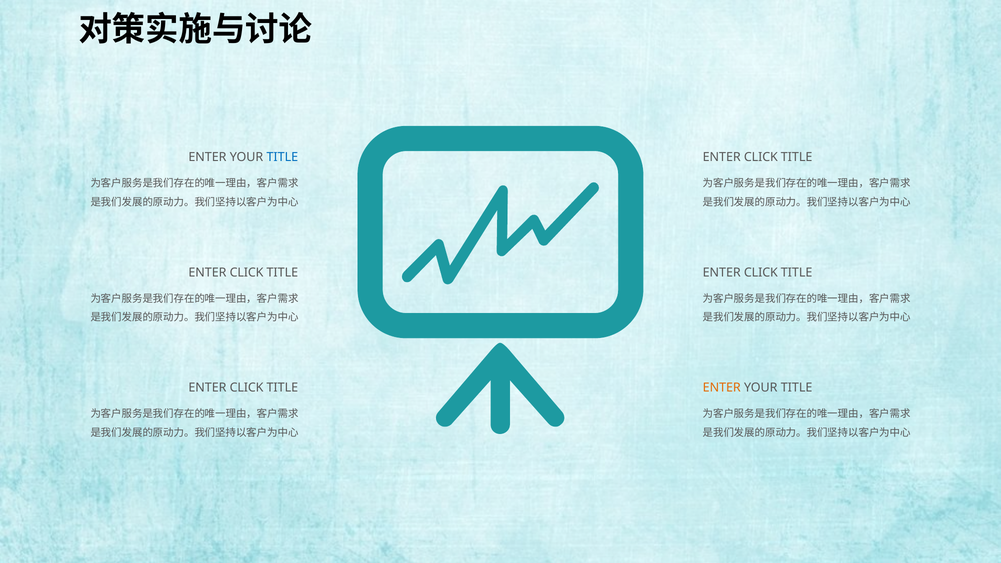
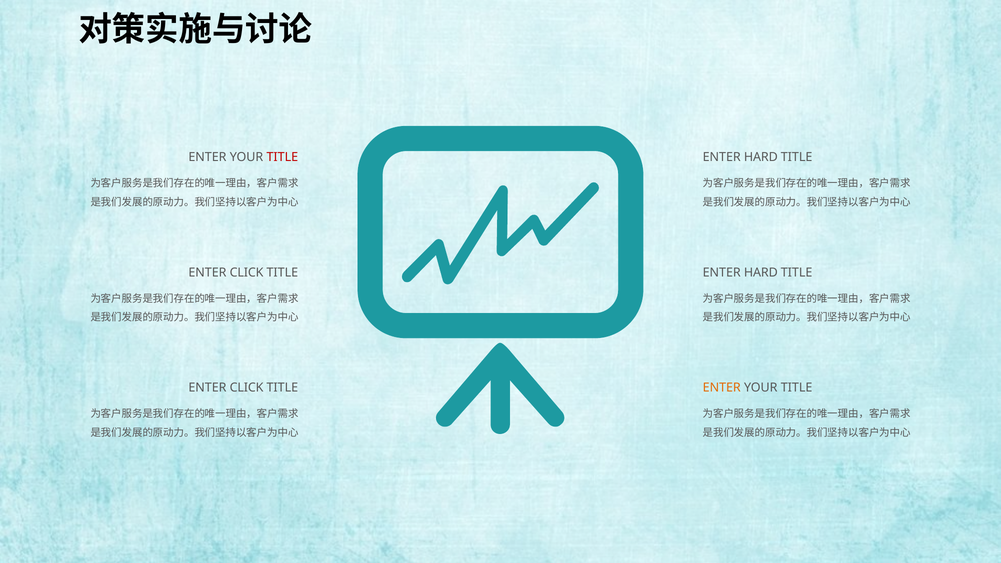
TITLE colour: blue -> red (282, 157)
CLICK: CLICK -> HARD (761, 157)
CLICK: CLICK -> HARD (761, 273)
